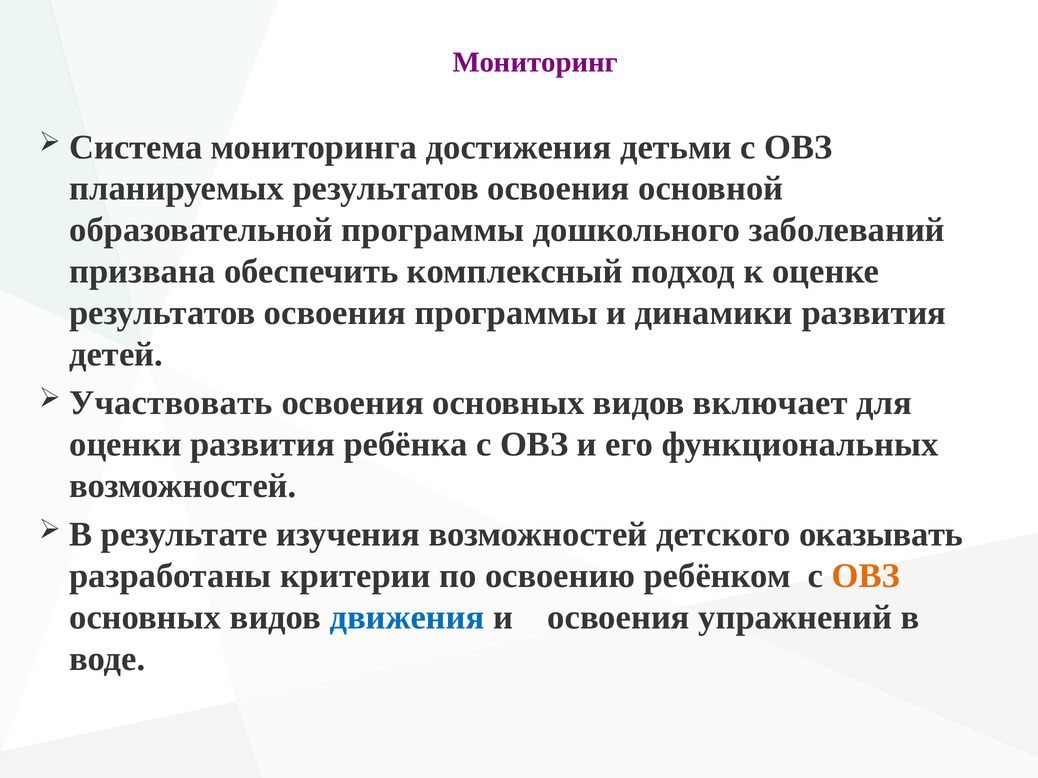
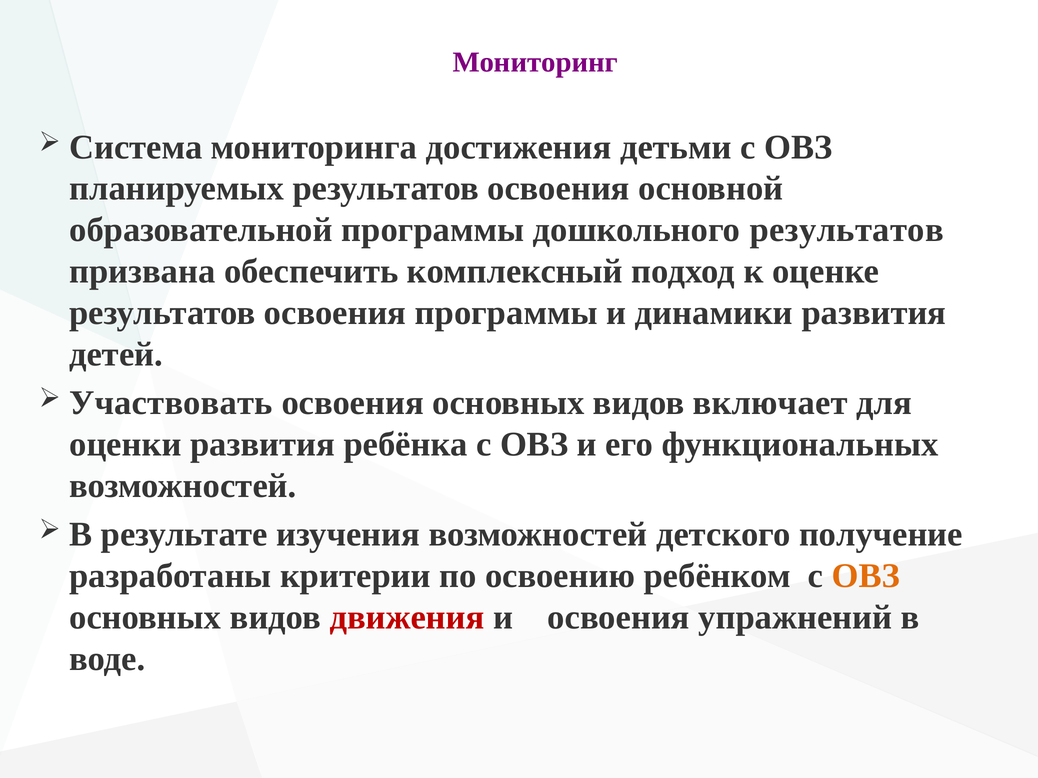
дошкольного заболеваний: заболеваний -> результатов (847, 230)
оказывать: оказывать -> получение (881, 535)
движения colour: blue -> red (407, 618)
